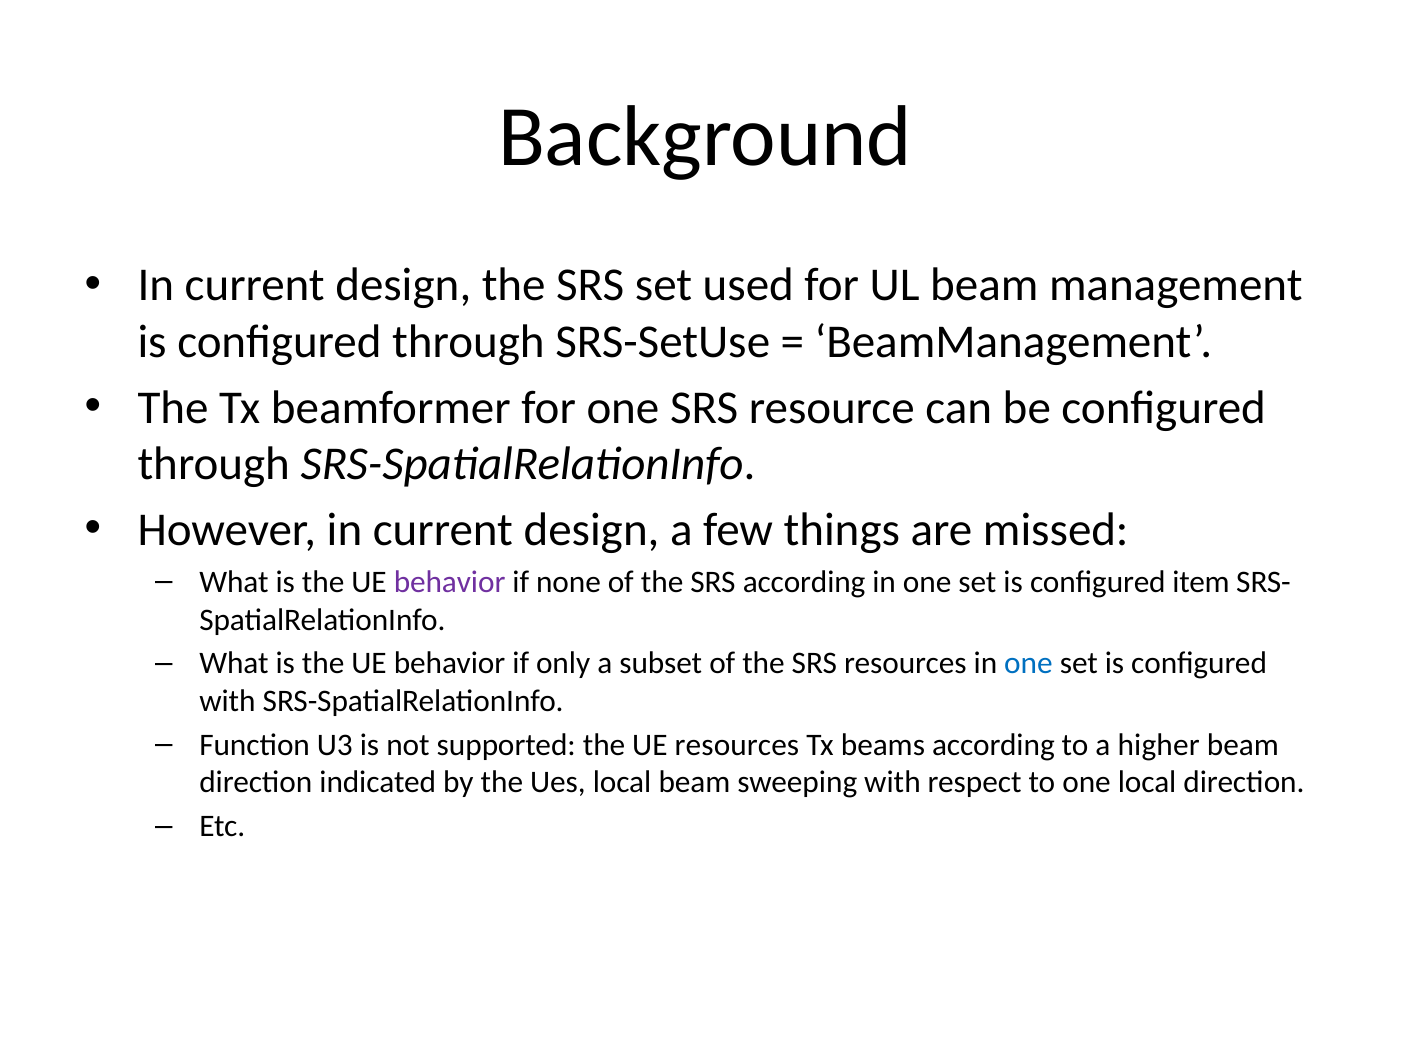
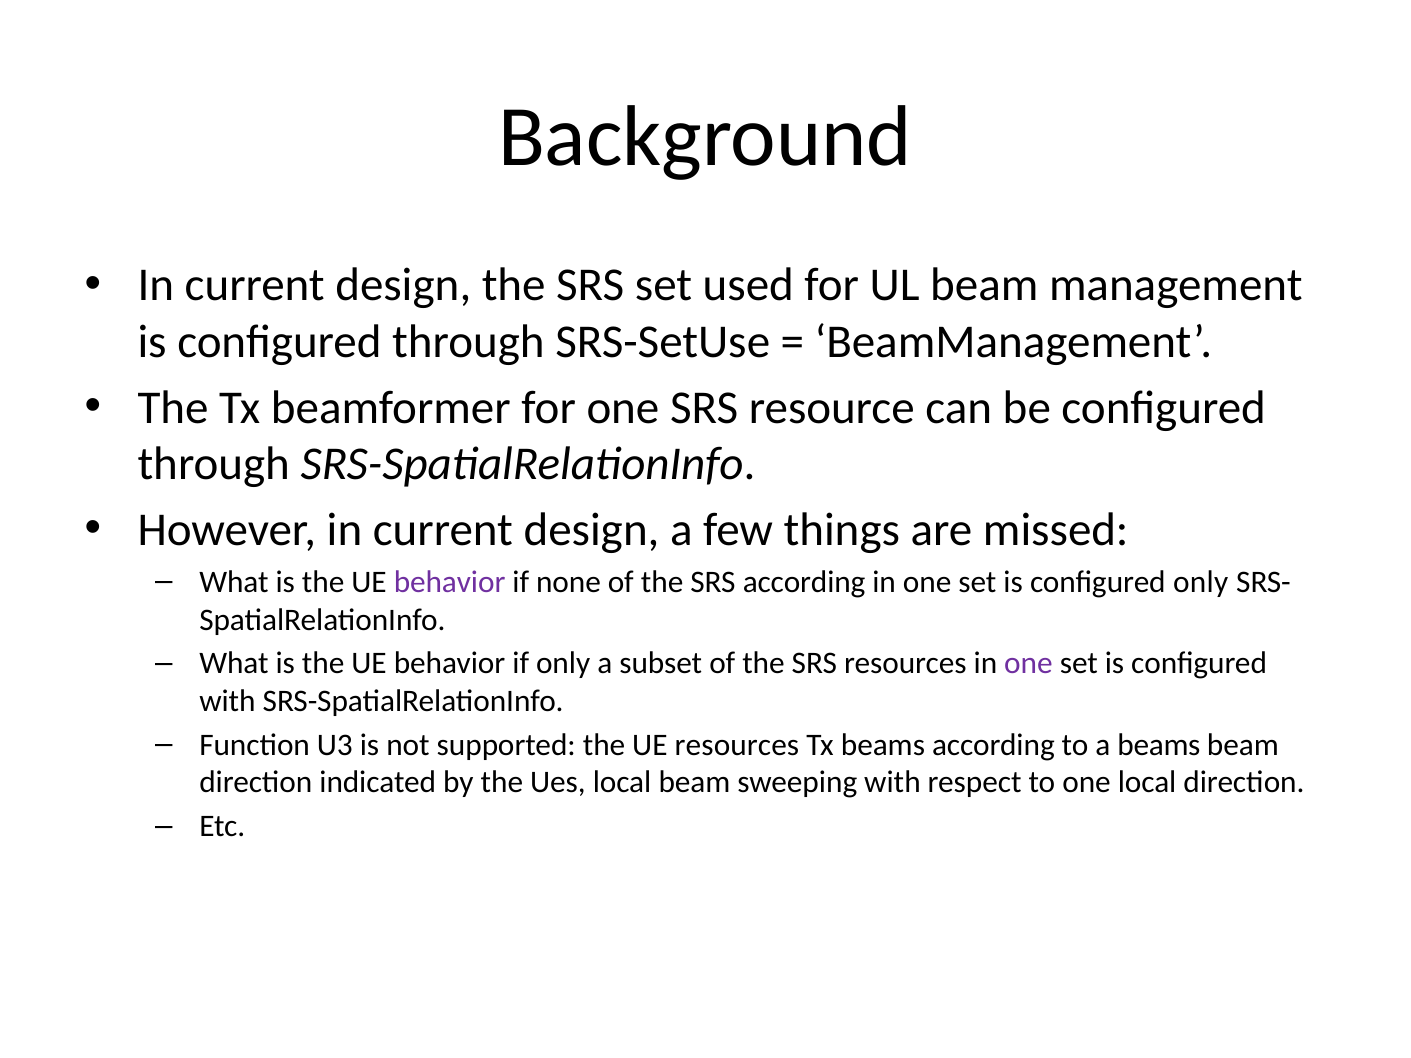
configured item: item -> only (1201, 582)
one colour: blue -> purple (1028, 664)
a higher: higher -> beams (1159, 745)
